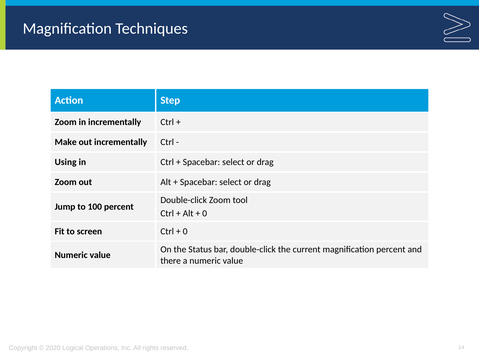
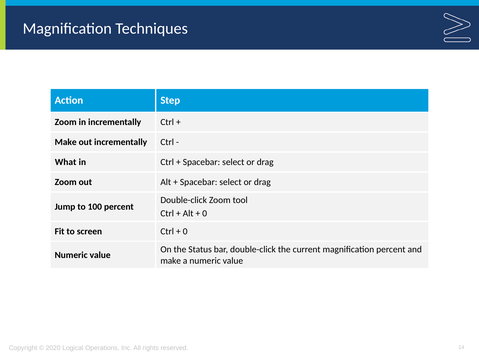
Using: Using -> What (66, 162)
there: there -> make (171, 261)
